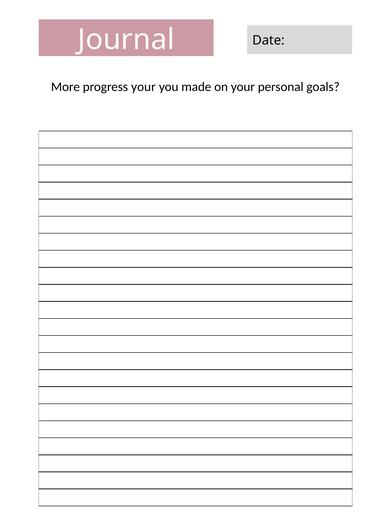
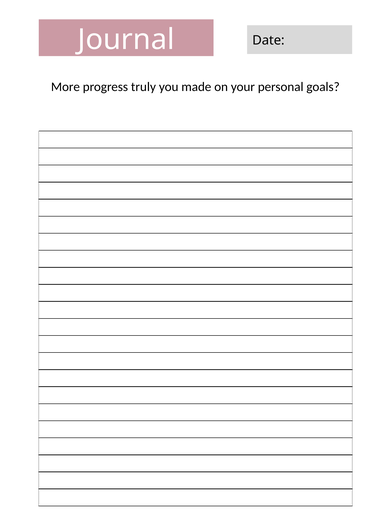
progress your: your -> truly (143, 87)
